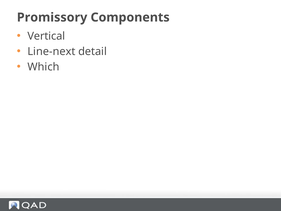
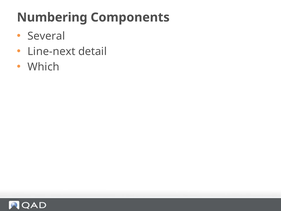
Promissory: Promissory -> Numbering (52, 17)
Vertical: Vertical -> Several (46, 36)
